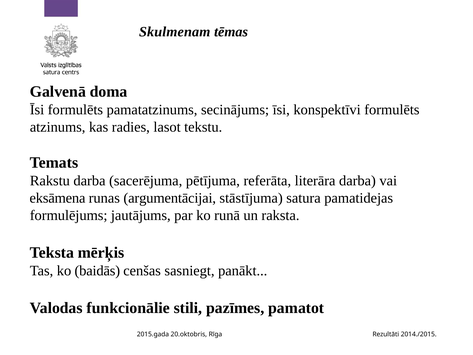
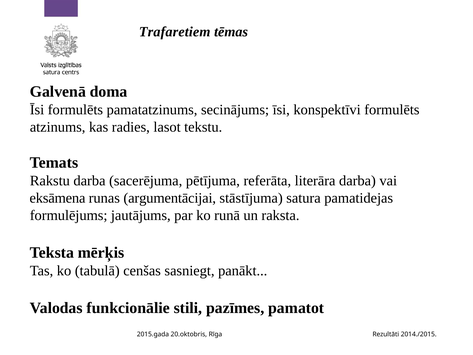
Skulmenam: Skulmenam -> Trafaretiem (175, 32)
baidās: baidās -> tabulā (97, 271)
